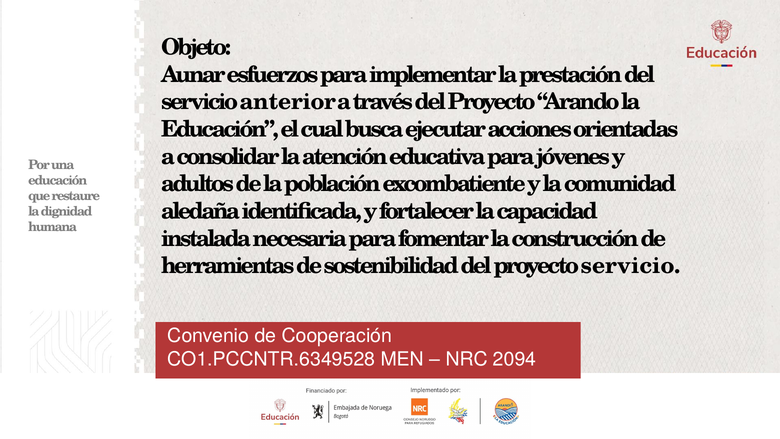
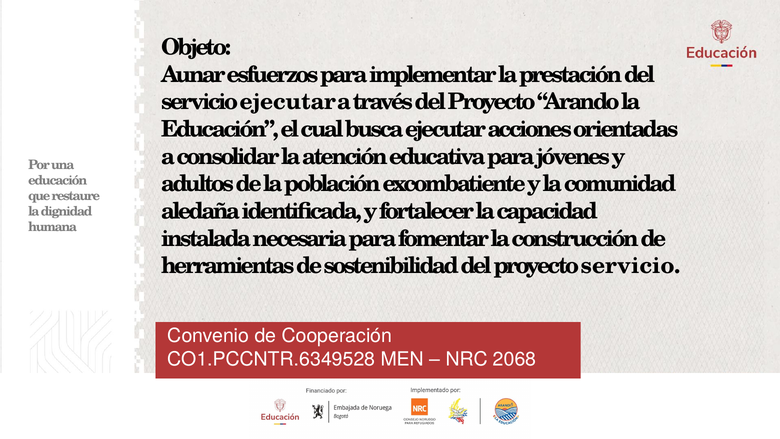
servicio anterior: anterior -> ejecutar (288, 102)
2094: 2094 -> 2068 (515, 359)
